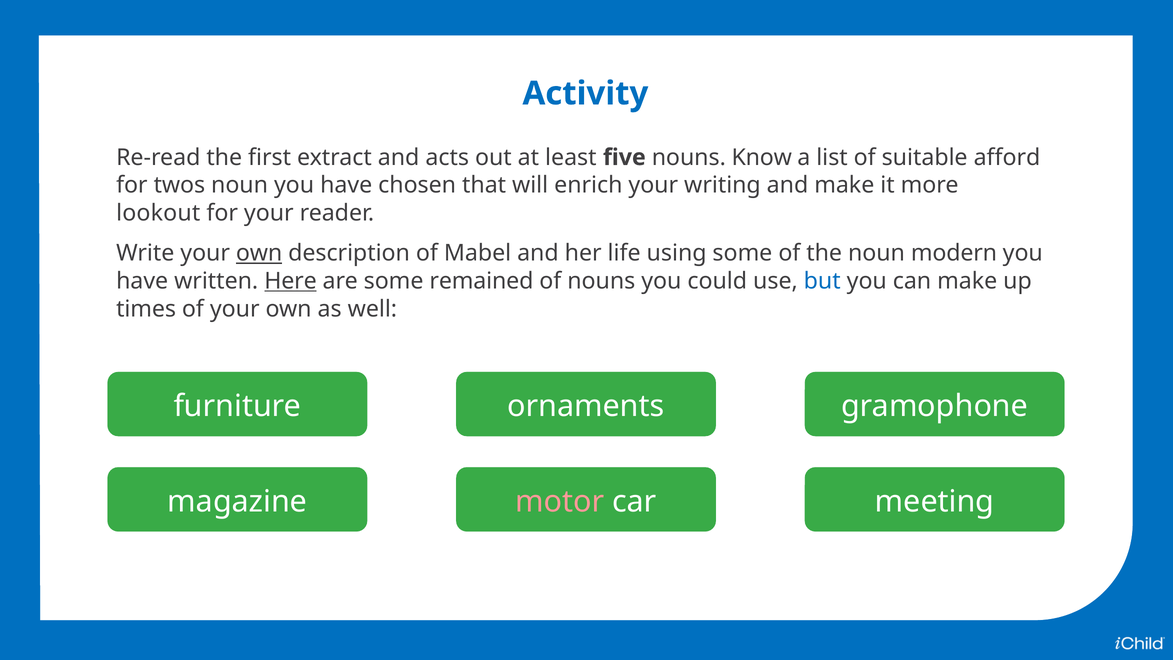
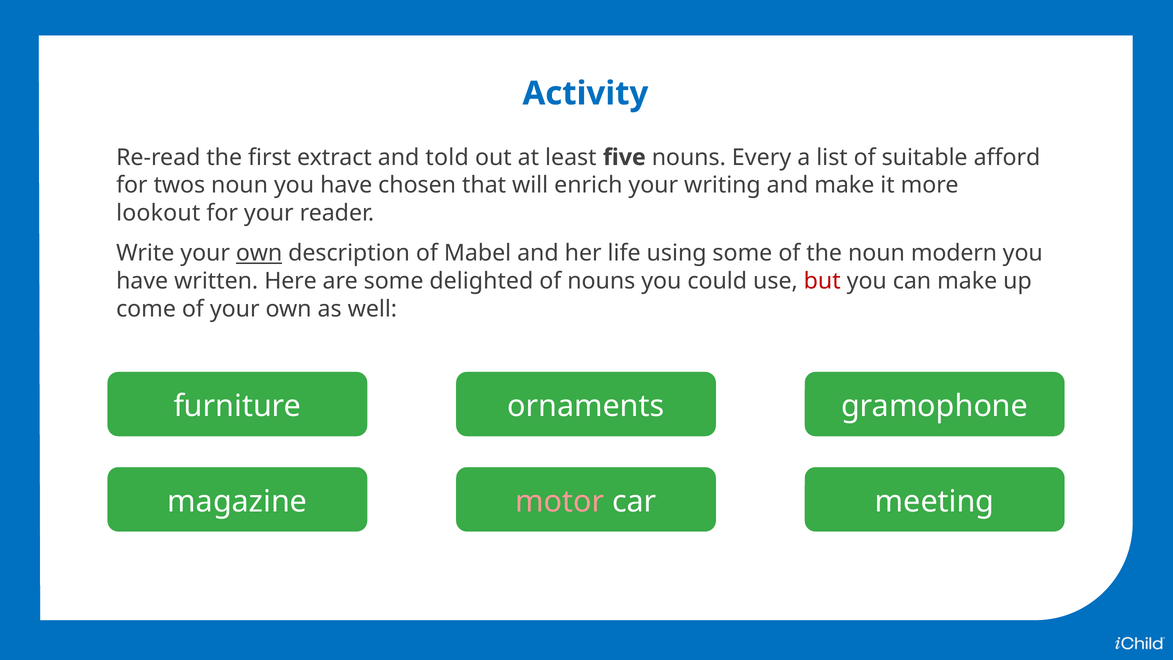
acts: acts -> told (447, 157)
Know: Know -> Every (762, 157)
Here underline: present -> none (290, 281)
remained: remained -> delighted (481, 281)
but colour: blue -> red (822, 281)
times: times -> come (146, 309)
